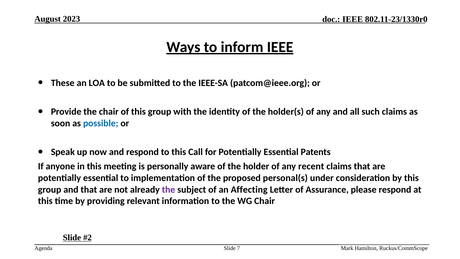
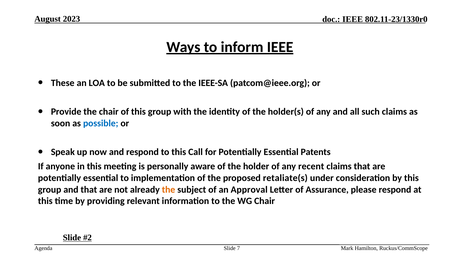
personal(s: personal(s -> retaliate(s (285, 178)
the colour: purple -> orange (169, 189)
Affecting: Affecting -> Approval (249, 189)
